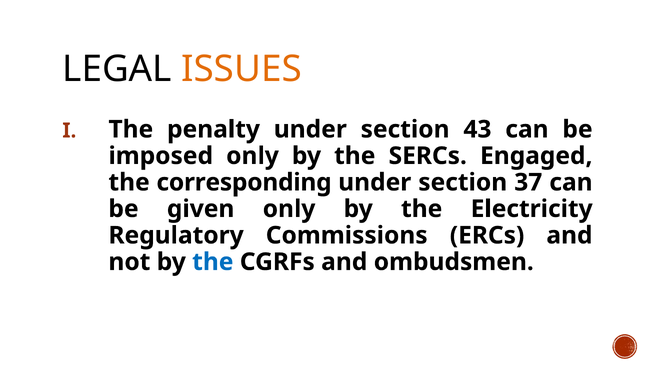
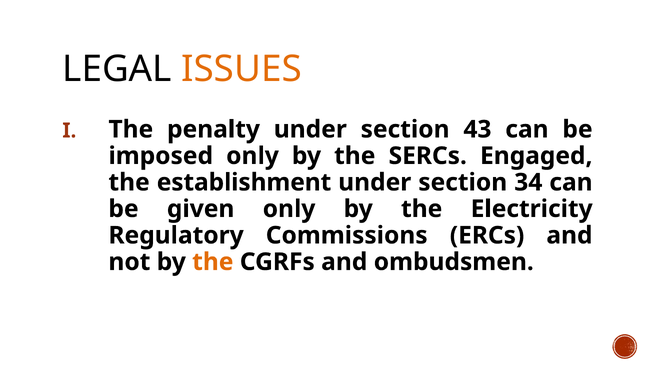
corresponding: corresponding -> establishment (244, 183)
37: 37 -> 34 (528, 183)
the colour: blue -> orange (213, 262)
